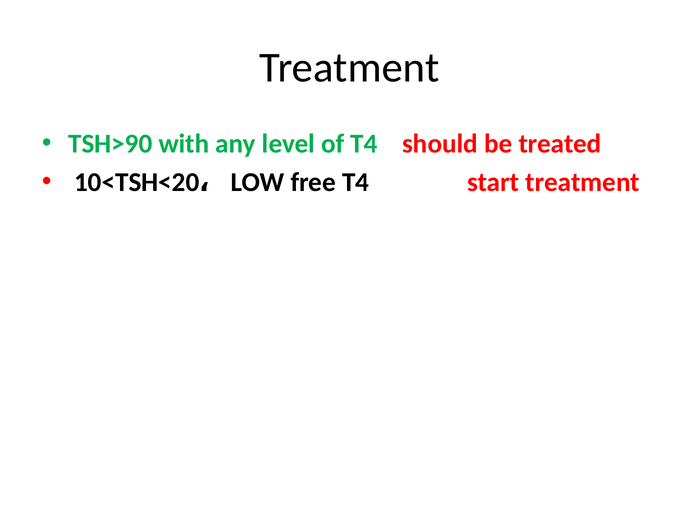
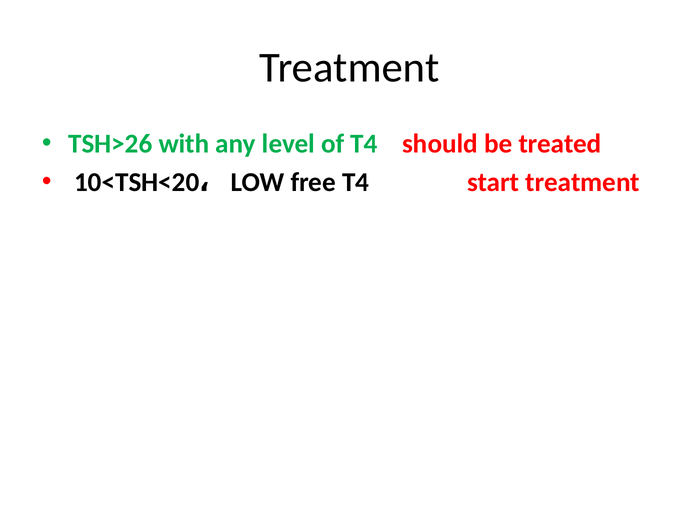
TSH>90: TSH>90 -> TSH>26 (110, 144)
